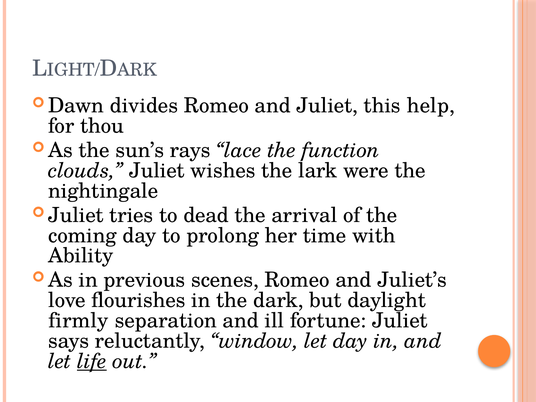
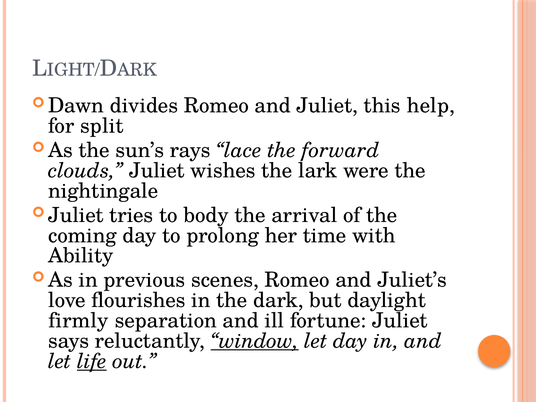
thou: thou -> split (102, 126)
function: function -> forward (341, 150)
dead: dead -> body (206, 215)
window underline: none -> present (255, 341)
